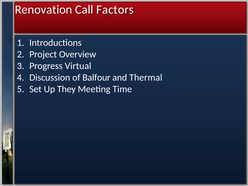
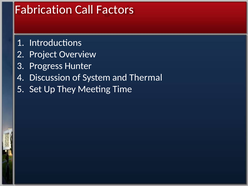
Renovation: Renovation -> Fabrication (44, 10)
Virtual: Virtual -> Hunter (78, 66)
Balfour: Balfour -> System (96, 78)
